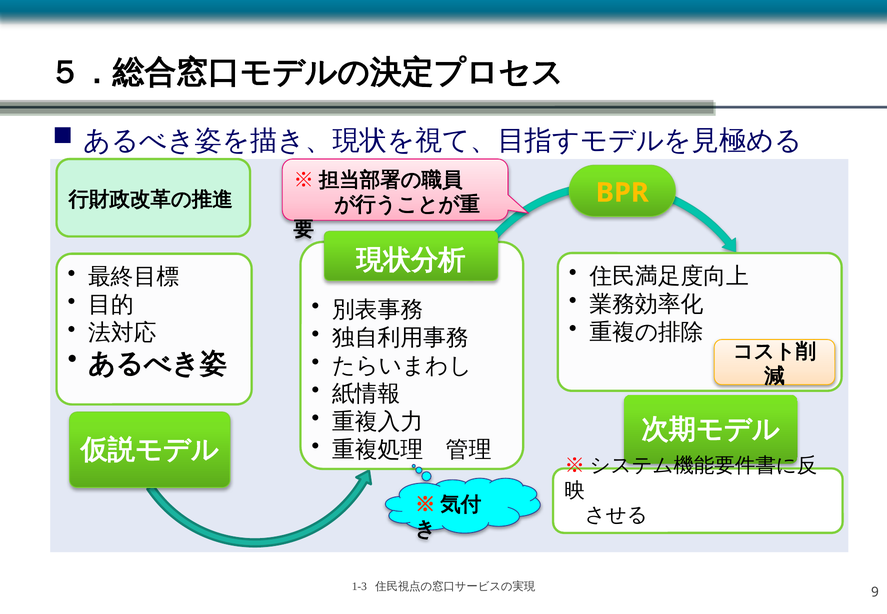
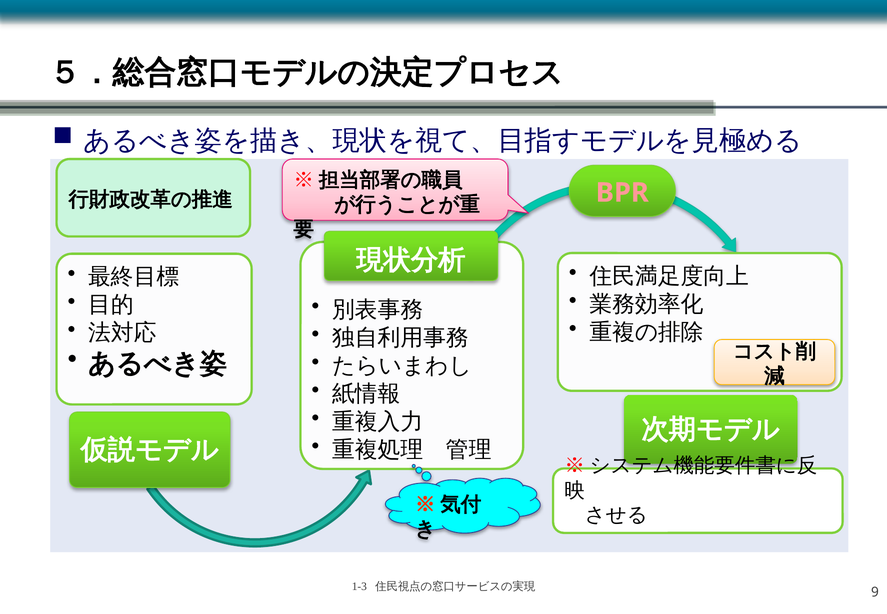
BPR colour: yellow -> pink (622, 193)
